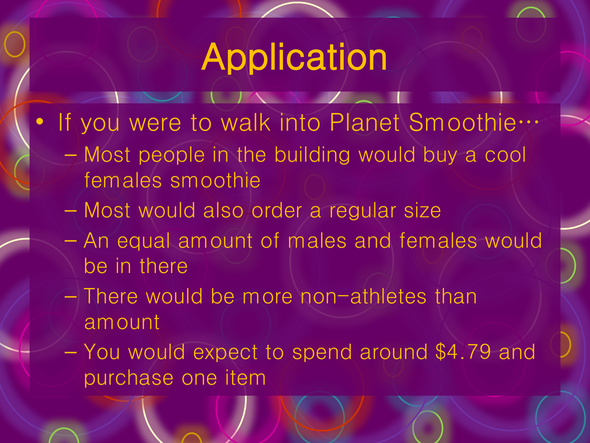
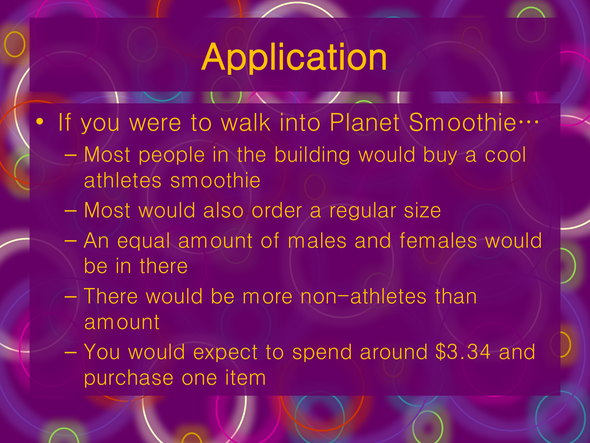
females: females -> athletes (123, 180)
$4.79: $4.79 -> $3.34 (464, 352)
